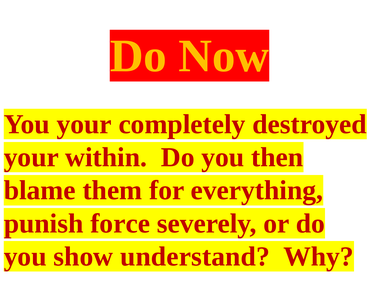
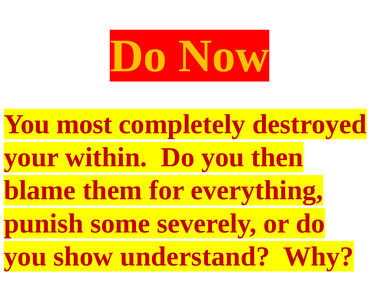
You your: your -> most (84, 125)
force: force -> some (120, 224)
